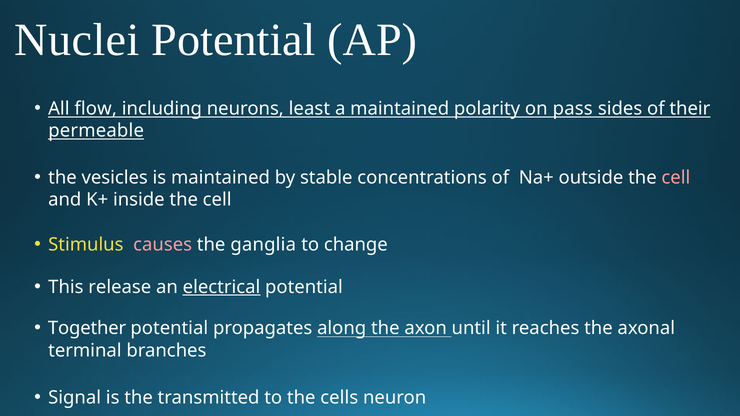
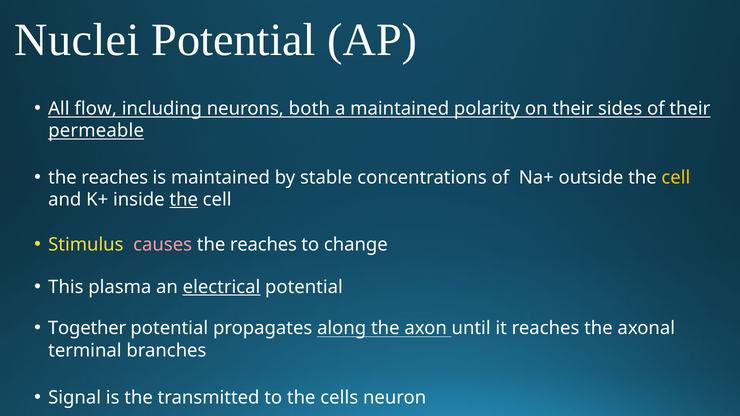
least: least -> both (309, 109)
on pass: pass -> their (573, 109)
vesicles: vesicles -> reaches (115, 178)
cell colour: pink -> yellow (676, 178)
the underline: none -> present (184, 200)
ganglia: ganglia -> reaches (263, 245)
release: release -> plasma (120, 287)
